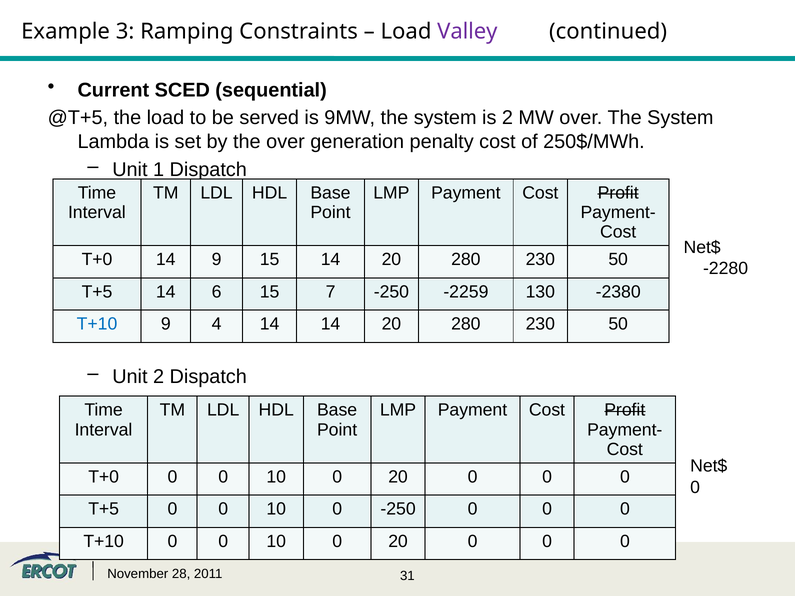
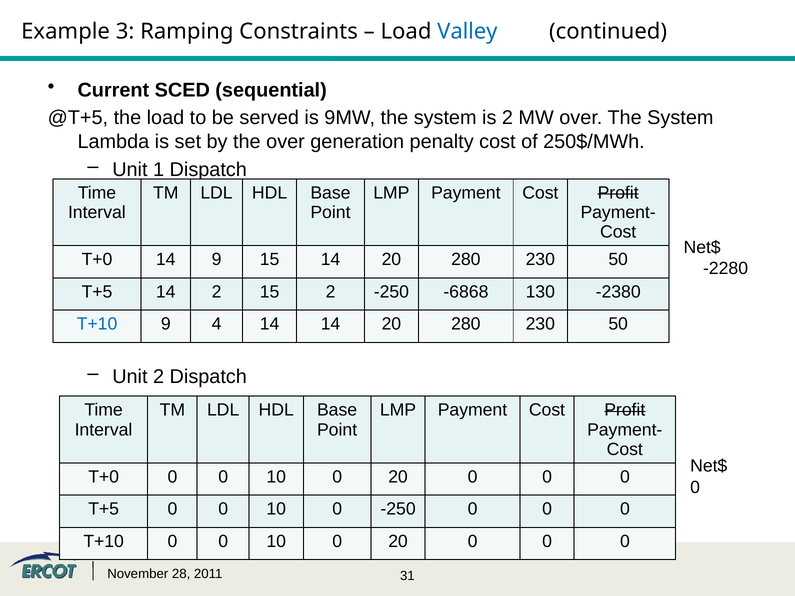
Valley colour: purple -> blue (467, 31)
14 6: 6 -> 2 (217, 292)
15 7: 7 -> 2 (331, 292)
-2259: -2259 -> -6868 (466, 292)
